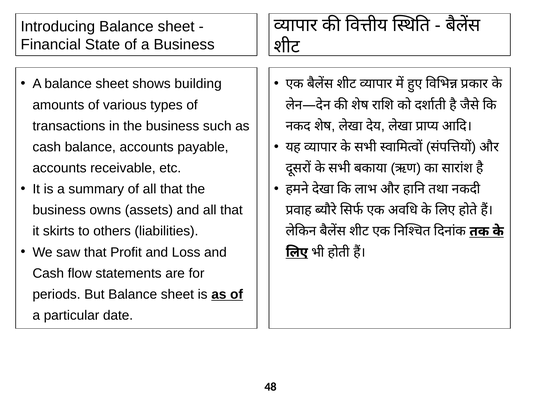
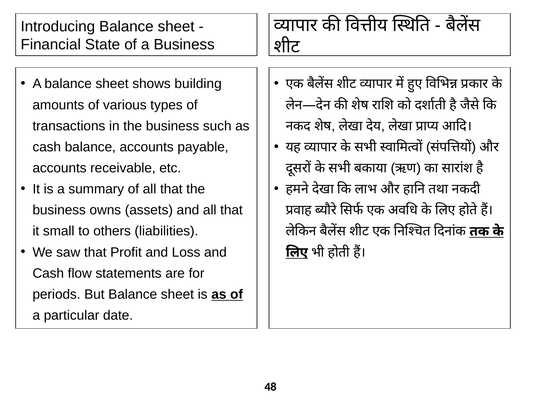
skirts: skirts -> small (59, 232)
